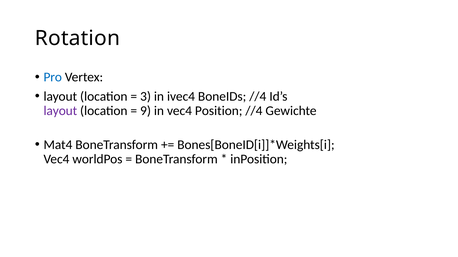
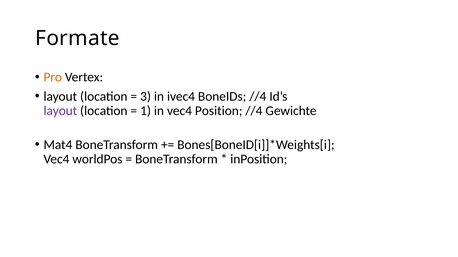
Rotation: Rotation -> Formate (77, 38)
Pro colour: blue -> orange (53, 77)
9: 9 -> 1 (146, 111)
